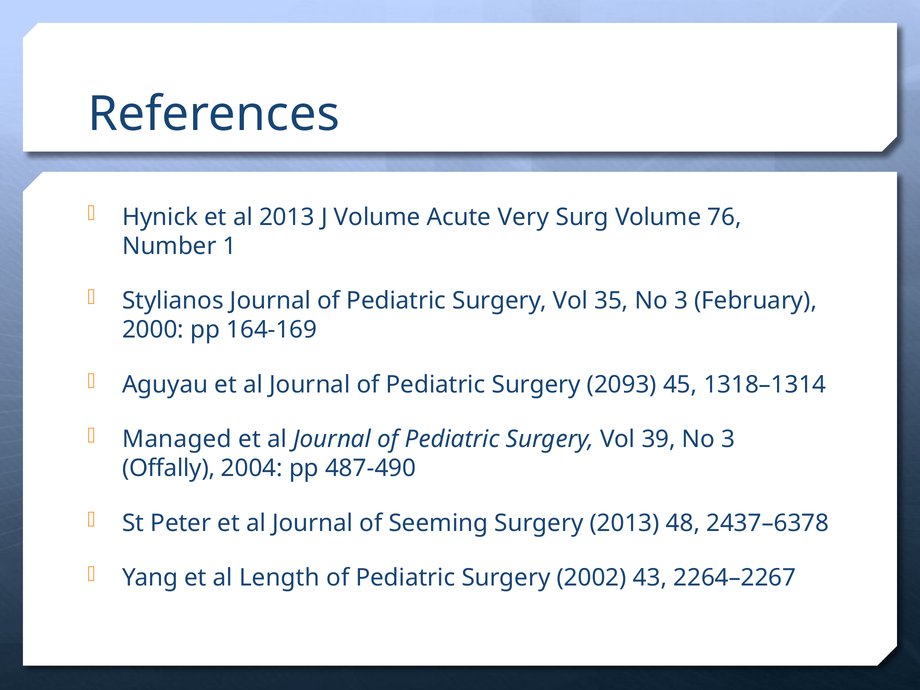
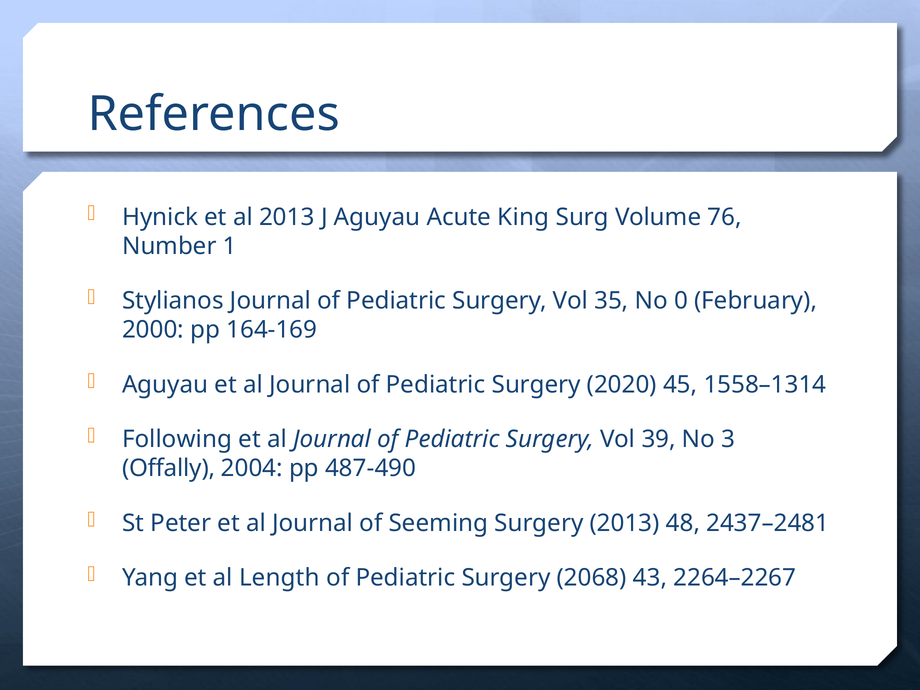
J Volume: Volume -> Aguyau (377, 217)
Very: Very -> King (523, 217)
35 No 3: 3 -> 0 (681, 301)
2093: 2093 -> 2020 (622, 385)
1318–1314: 1318–1314 -> 1558–1314 (765, 385)
Managed: Managed -> Following (177, 439)
2437–6378: 2437–6378 -> 2437–2481 (768, 523)
2002: 2002 -> 2068 (592, 578)
